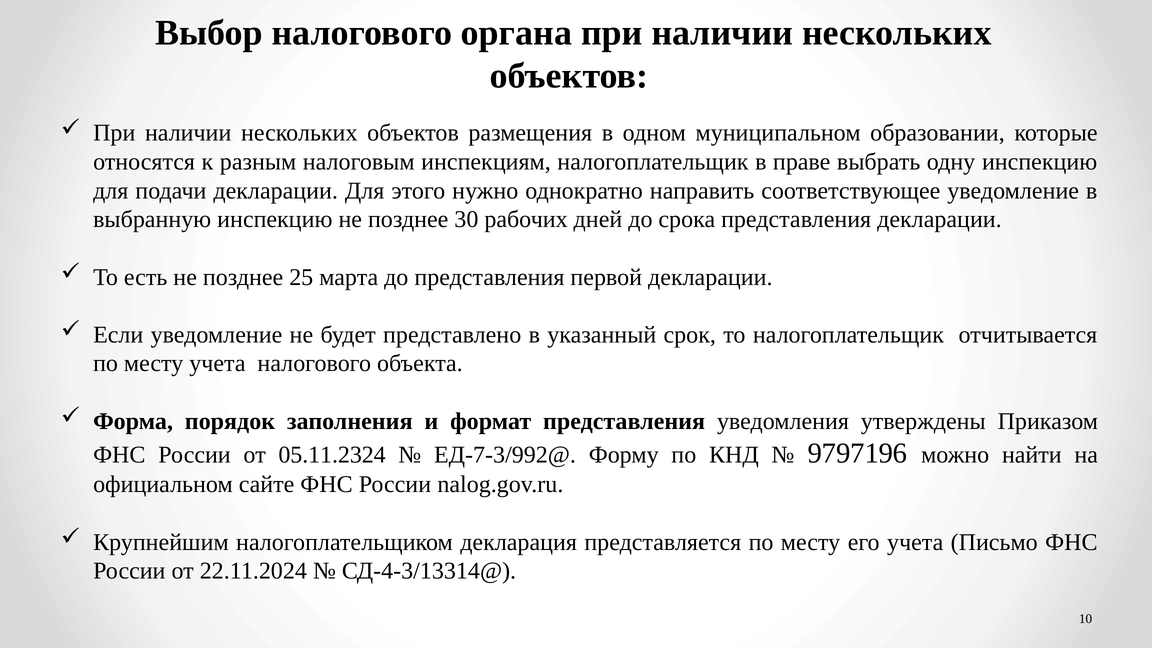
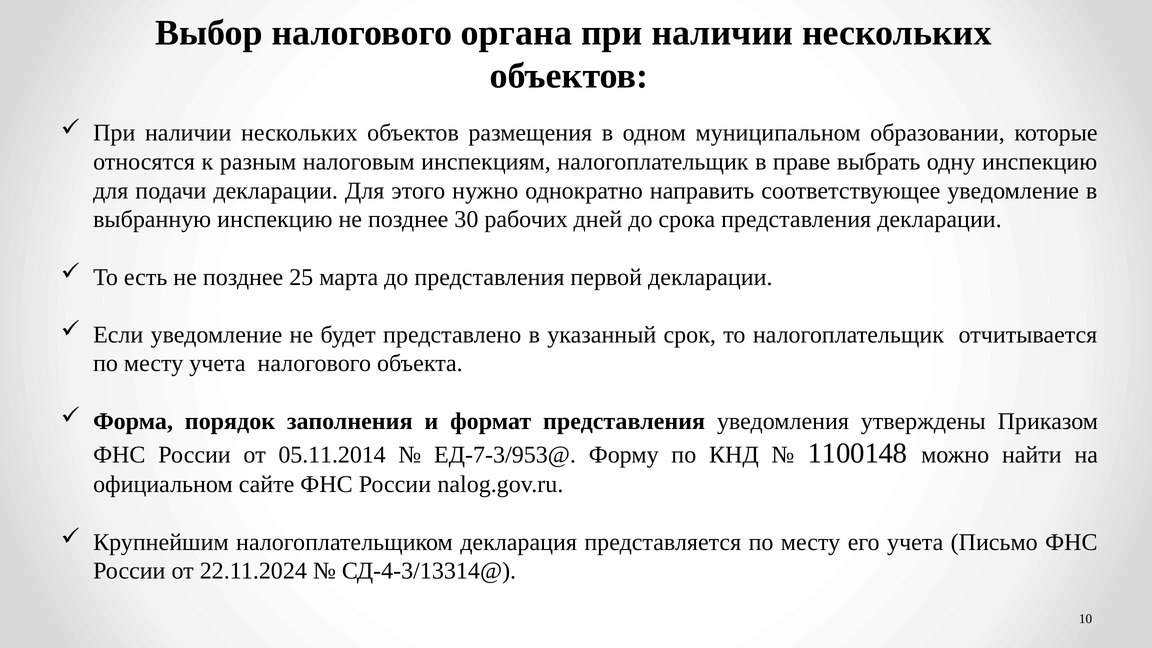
05.11.2324: 05.11.2324 -> 05.11.2014 (332, 455)
ЕД-7-3/992@: ЕД-7-3/992@ -> ЕД-7-3/953@ (505, 455)
9797196: 9797196 -> 1100148 (857, 453)
